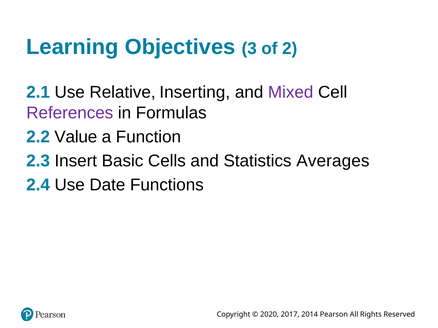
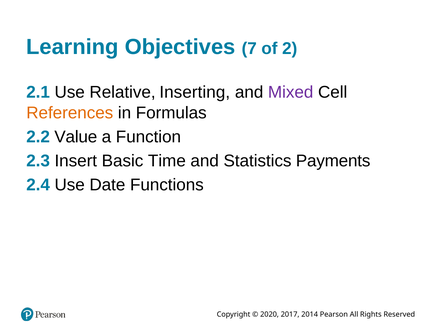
3: 3 -> 7 (249, 48)
References colour: purple -> orange (70, 113)
Cells: Cells -> Time (167, 161)
Averages: Averages -> Payments (333, 161)
